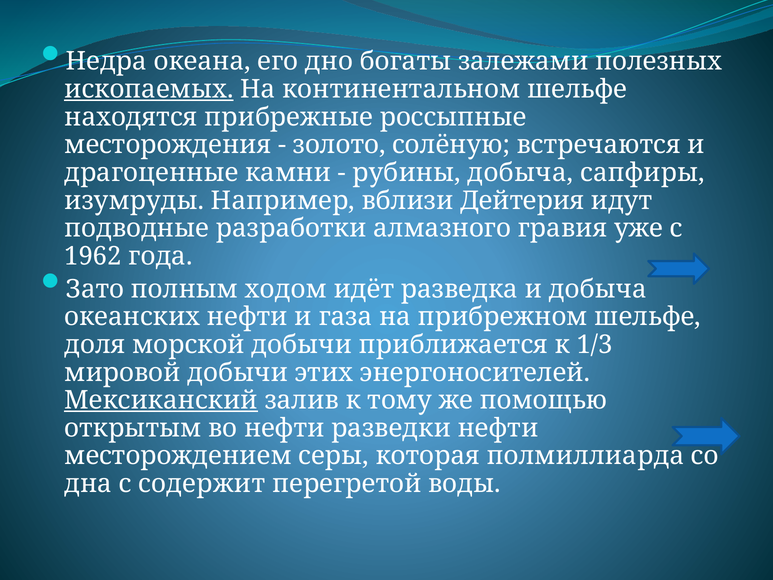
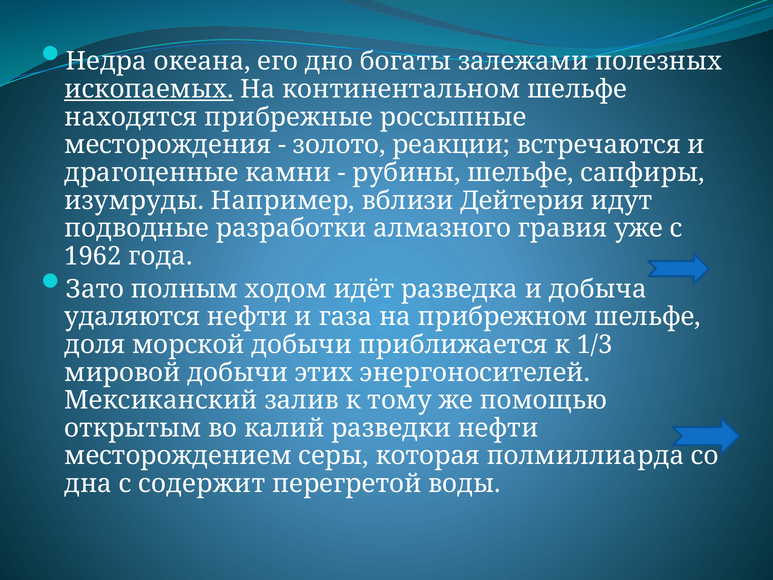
солёную: солёную -> реакции (451, 145)
рубины добыча: добыча -> шельфе (521, 173)
океанских: океанских -> удаляются (132, 317)
Мексиканский underline: present -> none (161, 400)
во нефти: нефти -> калий (284, 428)
